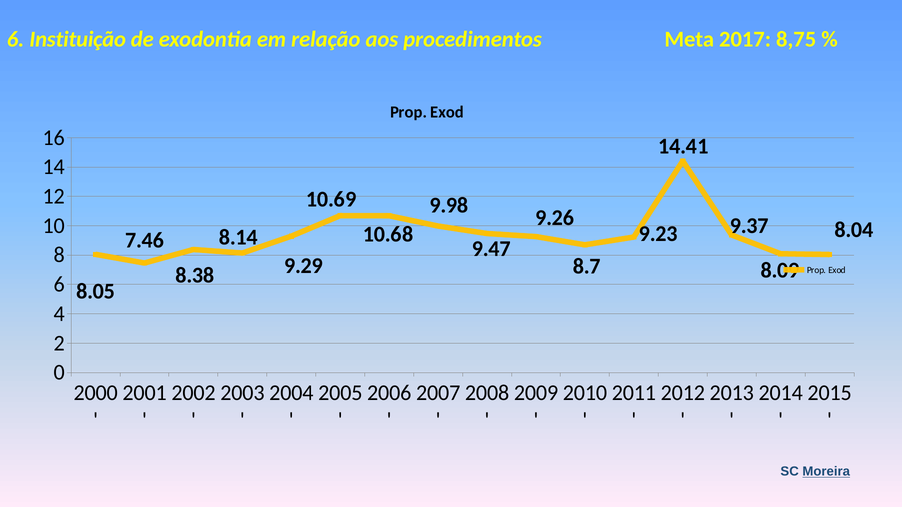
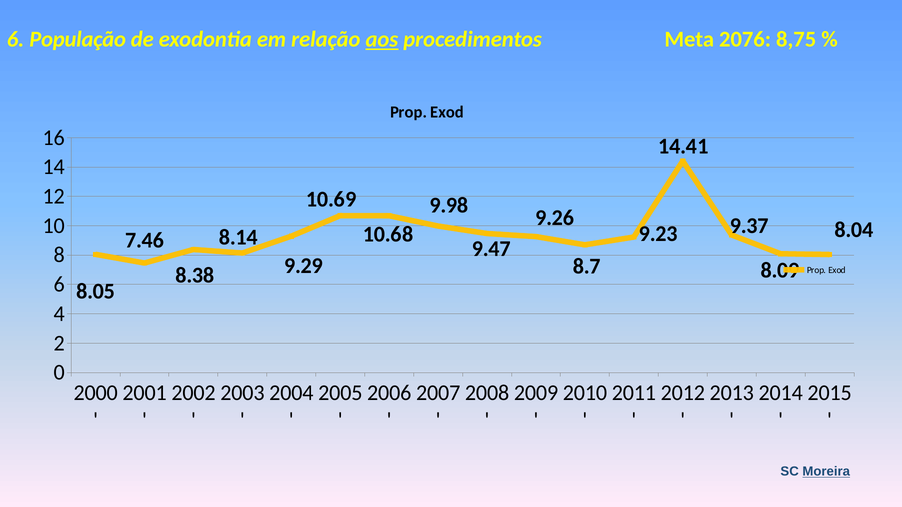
Instituição: Instituição -> População (78, 40)
aos underline: none -> present (382, 40)
2017: 2017 -> 2076 (745, 40)
